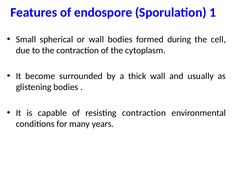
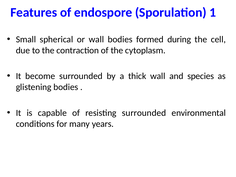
usually: usually -> species (201, 76)
resisting contraction: contraction -> surrounded (144, 113)
